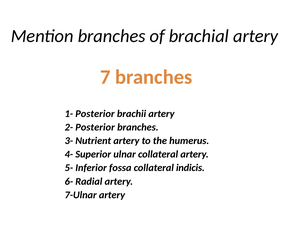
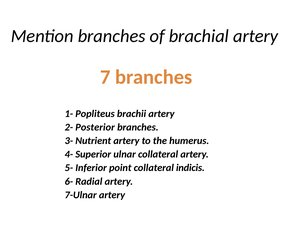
1- Posterior: Posterior -> Popliteus (95, 114)
fossa: fossa -> point (120, 168)
